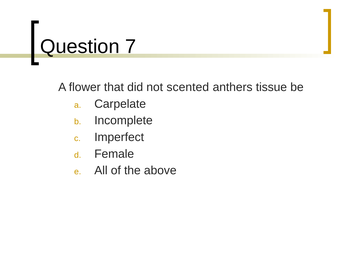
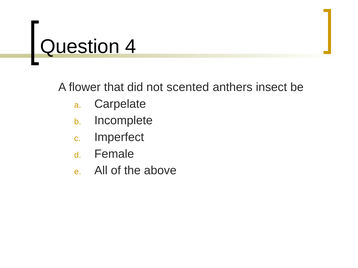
7: 7 -> 4 (131, 47)
tissue: tissue -> insect (271, 87)
